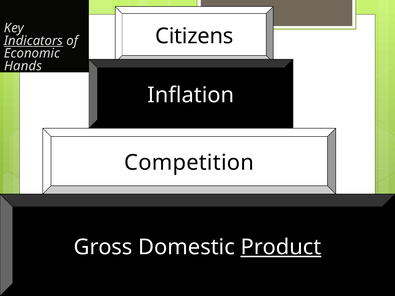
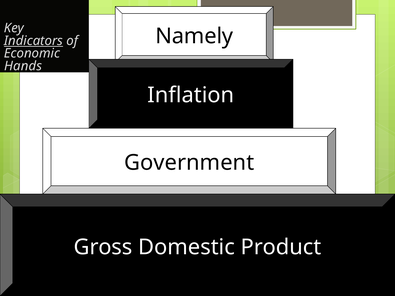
Citizens: Citizens -> Namely (194, 36)
Competition: Competition -> Government (189, 163)
Product underline: present -> none (281, 247)
